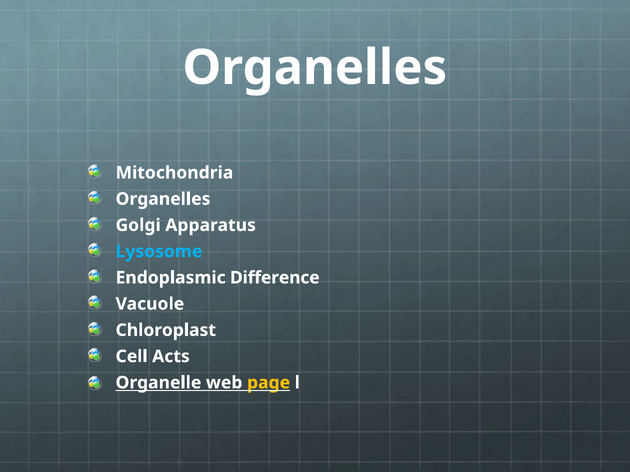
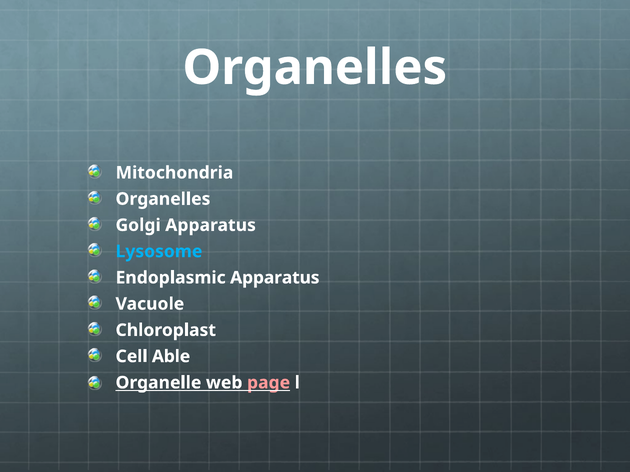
Endoplasmic Difference: Difference -> Apparatus (275, 278)
Acts: Acts -> Able (171, 357)
page colour: yellow -> pink (269, 383)
